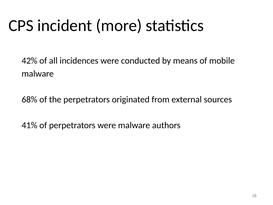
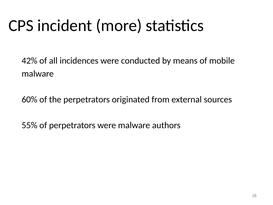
68%: 68% -> 60% (29, 99)
41%: 41% -> 55% (29, 125)
